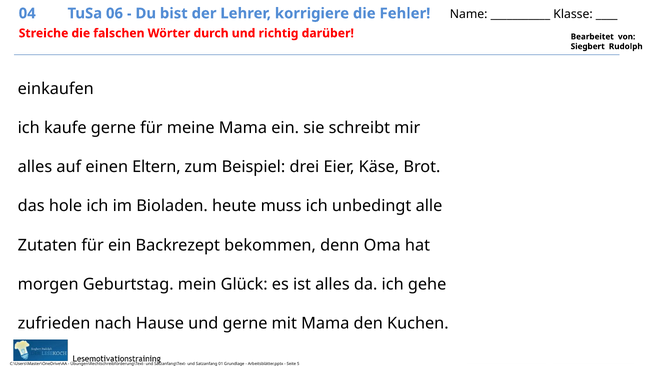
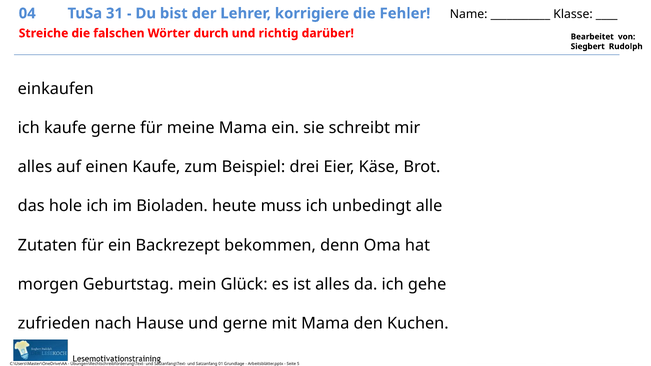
06: 06 -> 31 (114, 13)
einen Eltern: Eltern -> Kaufe (156, 167)
